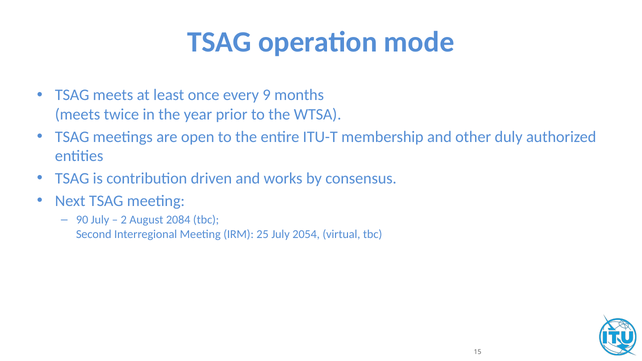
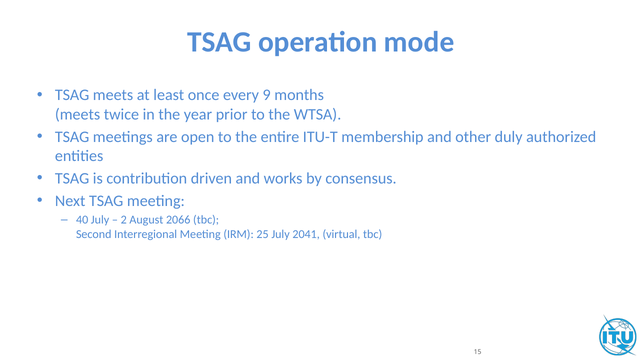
90: 90 -> 40 (82, 220)
2084: 2084 -> 2066 (178, 220)
2054: 2054 -> 2041 (306, 235)
